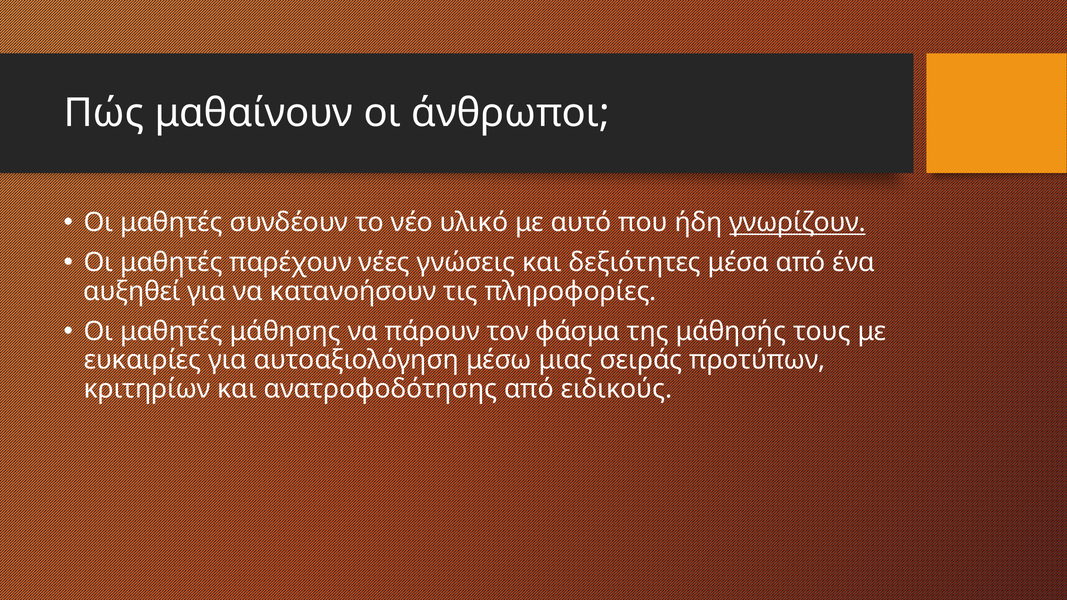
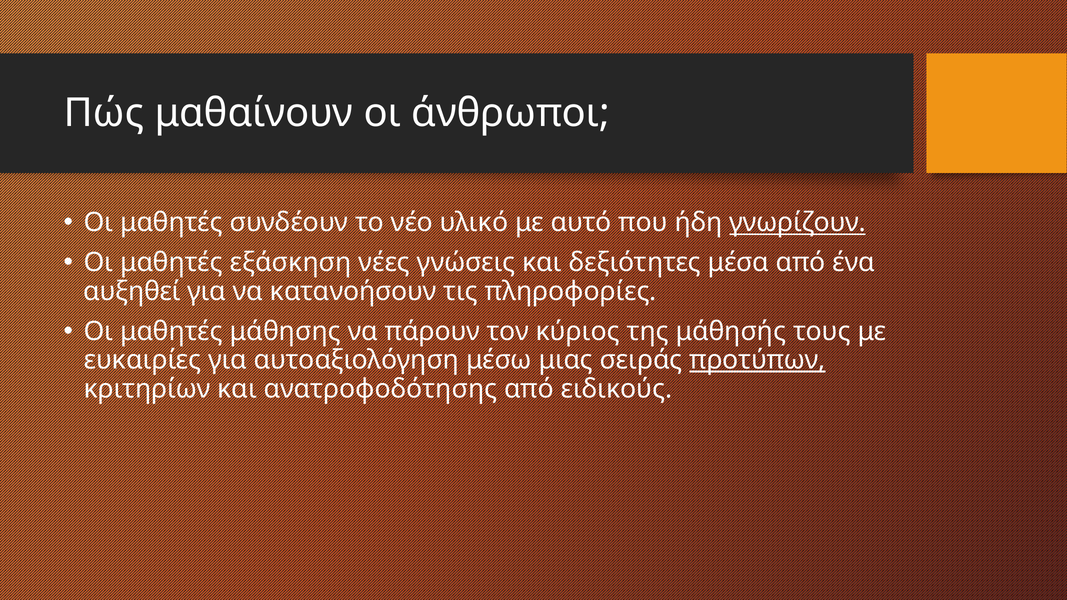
παρέχουν: παρέχουν -> εξάσκηση (291, 263)
φάσμα: φάσμα -> κύριος (578, 331)
προτύπων underline: none -> present (758, 360)
